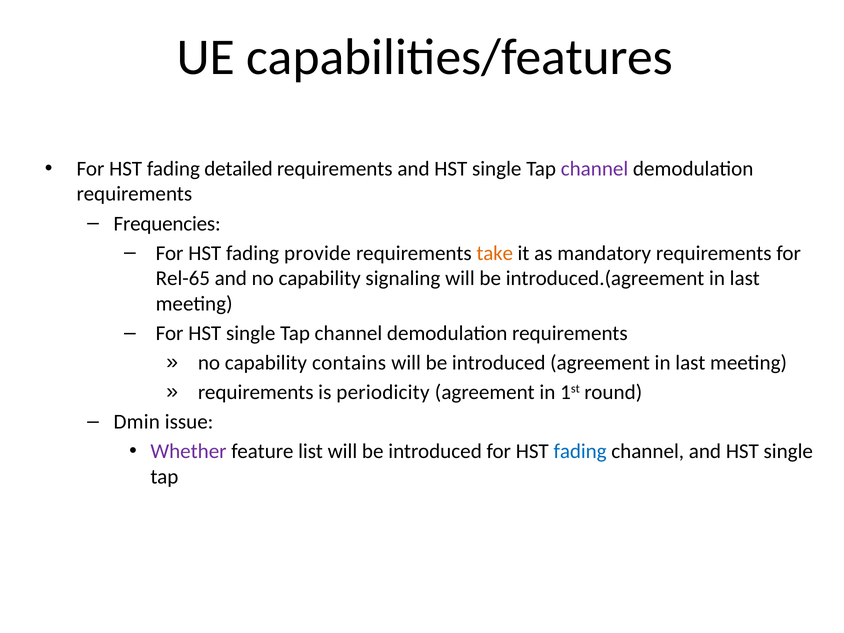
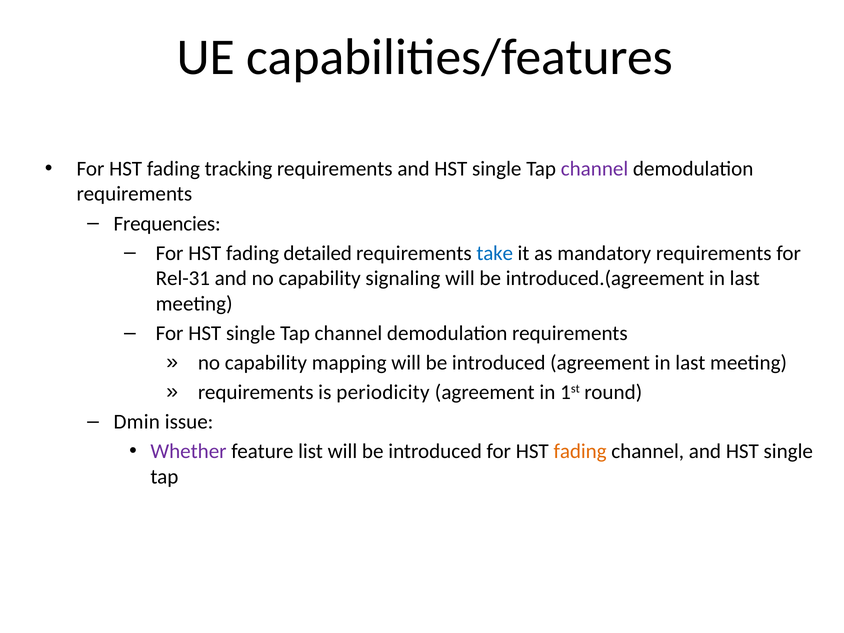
detailed: detailed -> tracking (239, 169)
provide: provide -> detailed (318, 253)
take colour: orange -> blue (495, 253)
Rel-65: Rel-65 -> Rel-31 (183, 278)
contains: contains -> mapping (349, 363)
fading colour: blue -> orange (580, 451)
